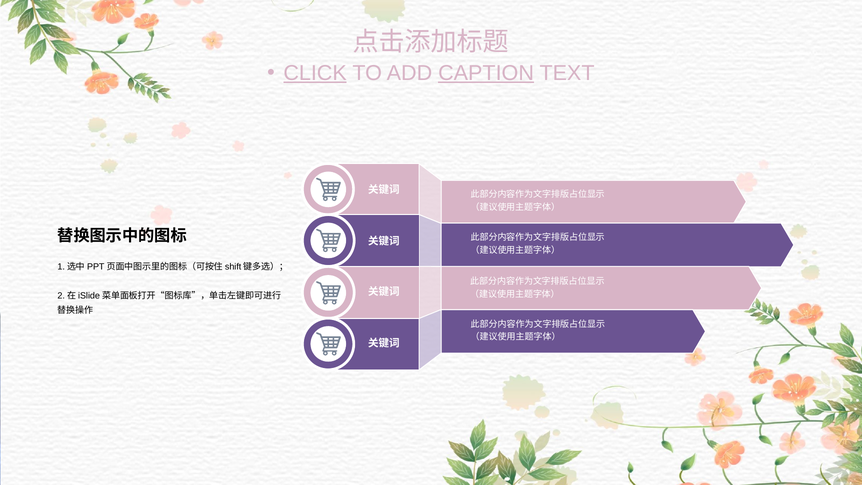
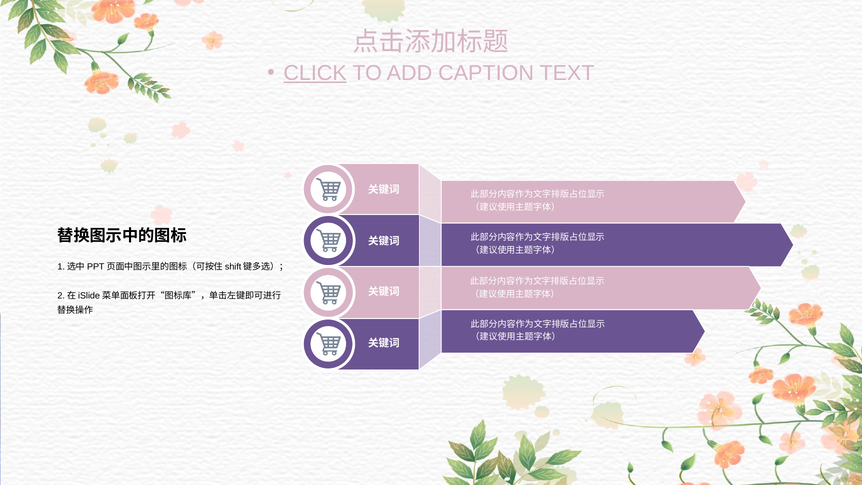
CAPTION underline: present -> none (486, 73)
